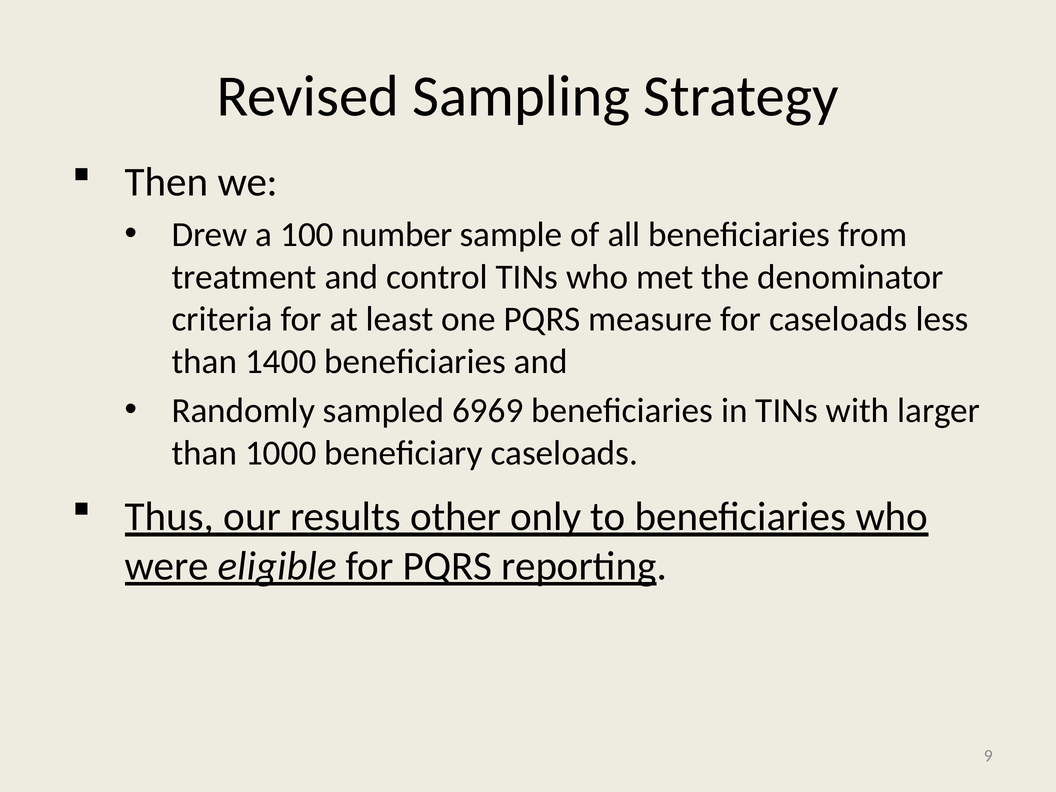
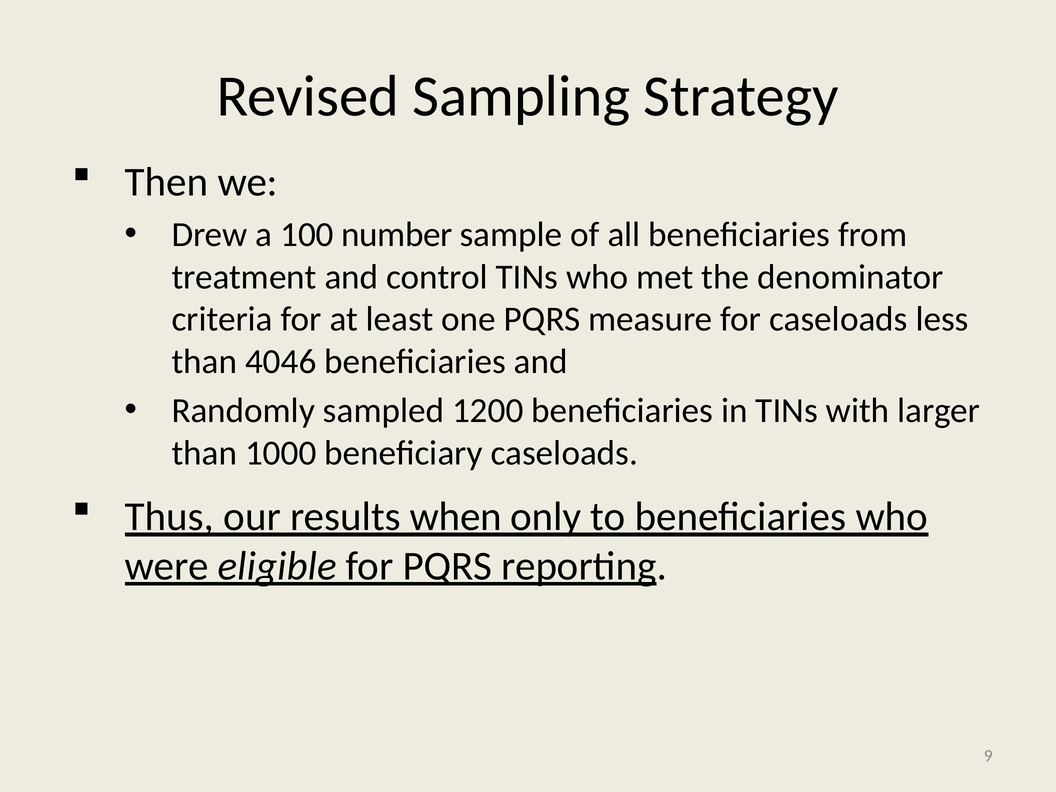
1400: 1400 -> 4046 (281, 362)
6969: 6969 -> 1200 (488, 411)
other: other -> when (456, 517)
